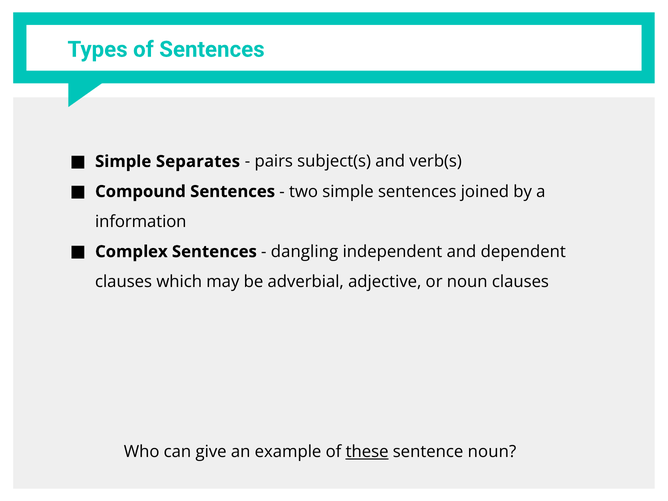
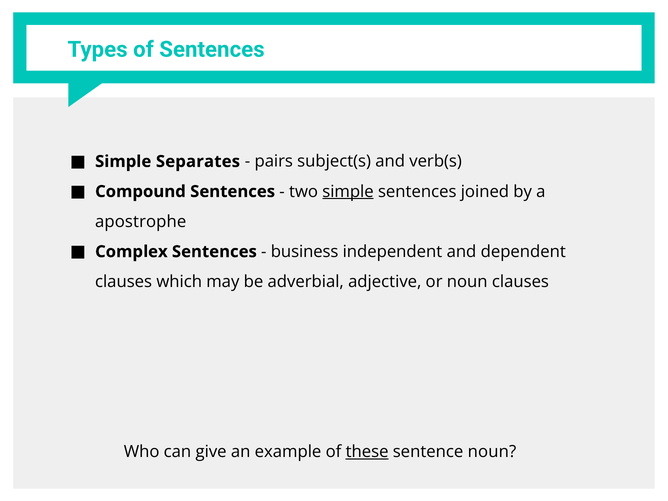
simple underline: none -> present (348, 192)
information: information -> apostrophe (141, 222)
dangling: dangling -> business (305, 252)
